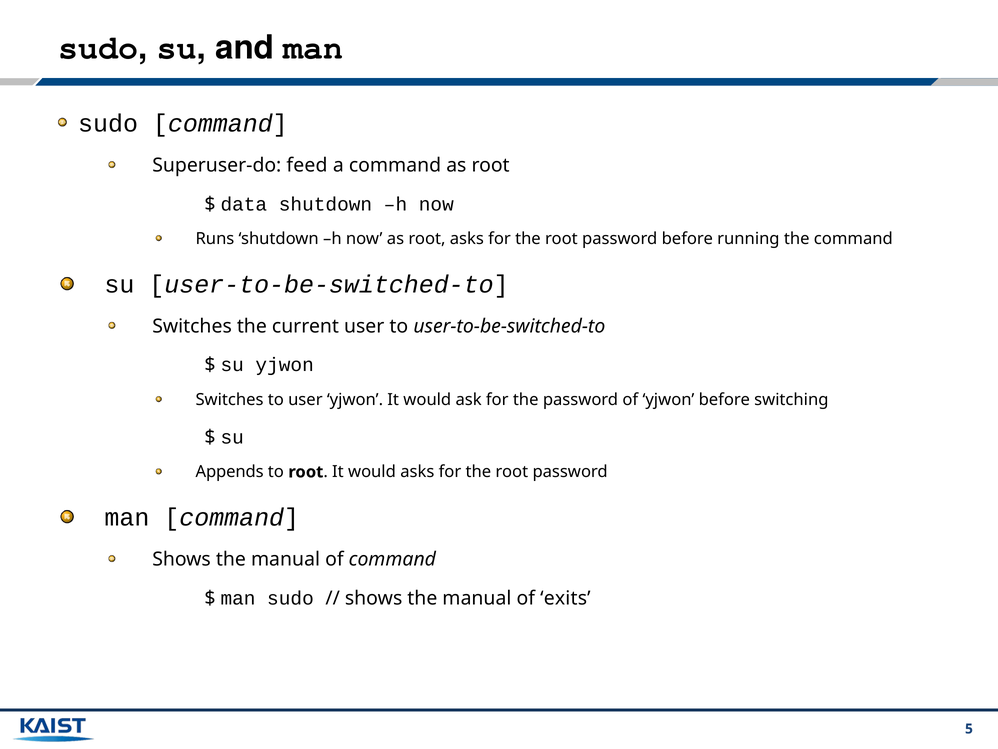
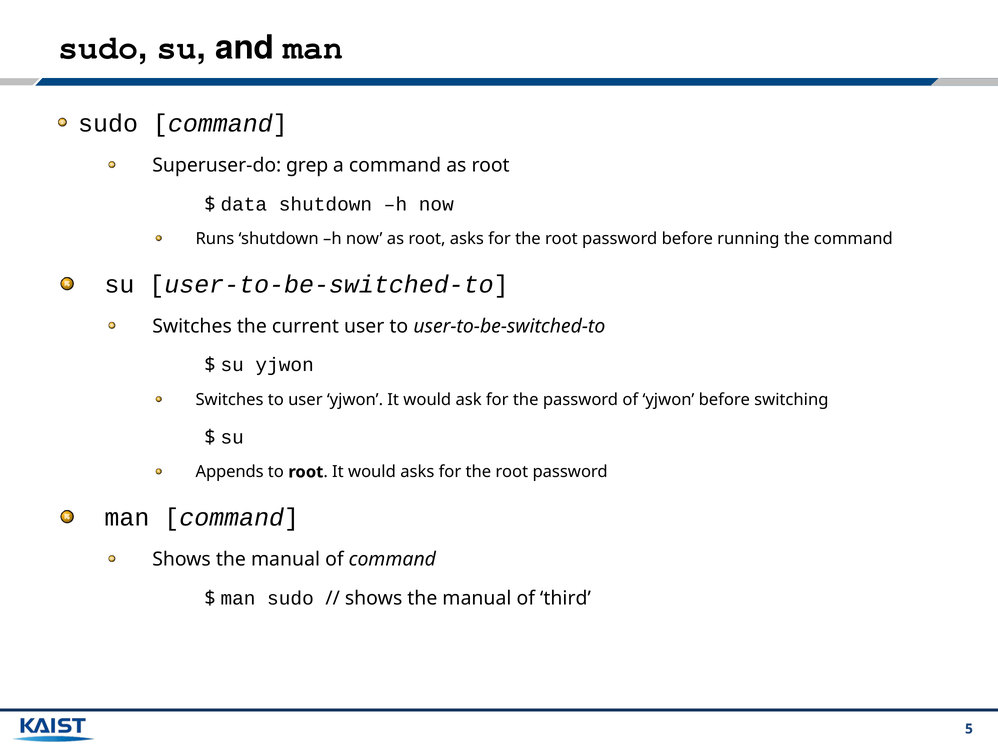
feed: feed -> grep (307, 165)
exits: exits -> third (565, 598)
